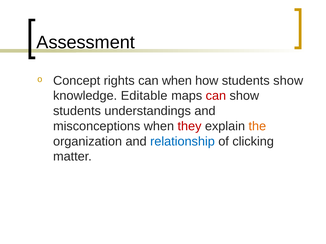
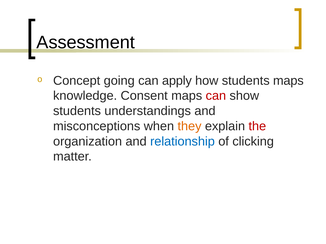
rights: rights -> going (119, 81)
can when: when -> apply (177, 81)
students show: show -> maps (288, 81)
Editable: Editable -> Consent (144, 96)
they colour: red -> orange (190, 126)
the colour: orange -> red (257, 126)
